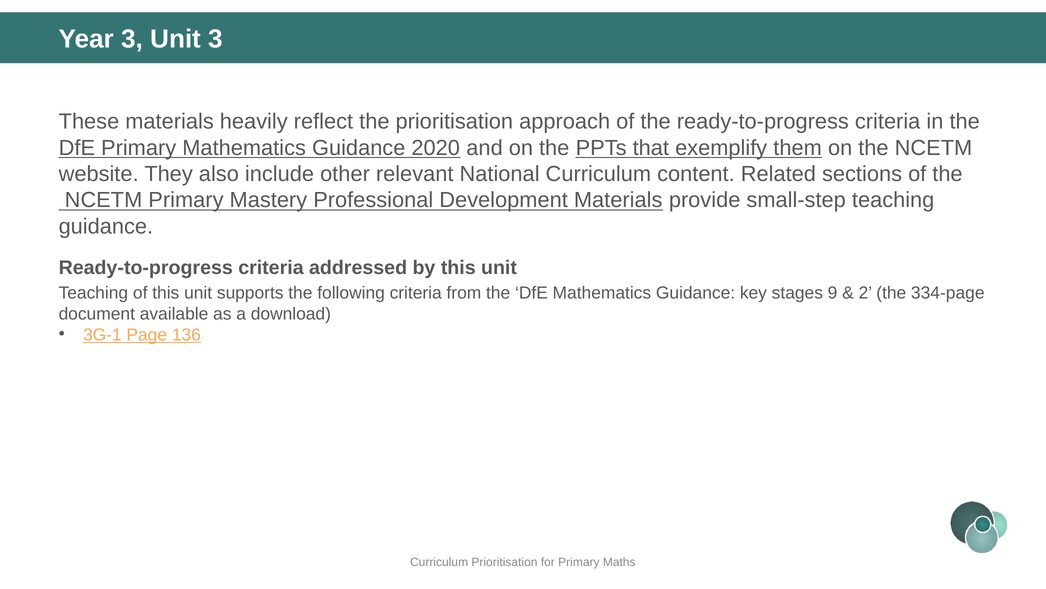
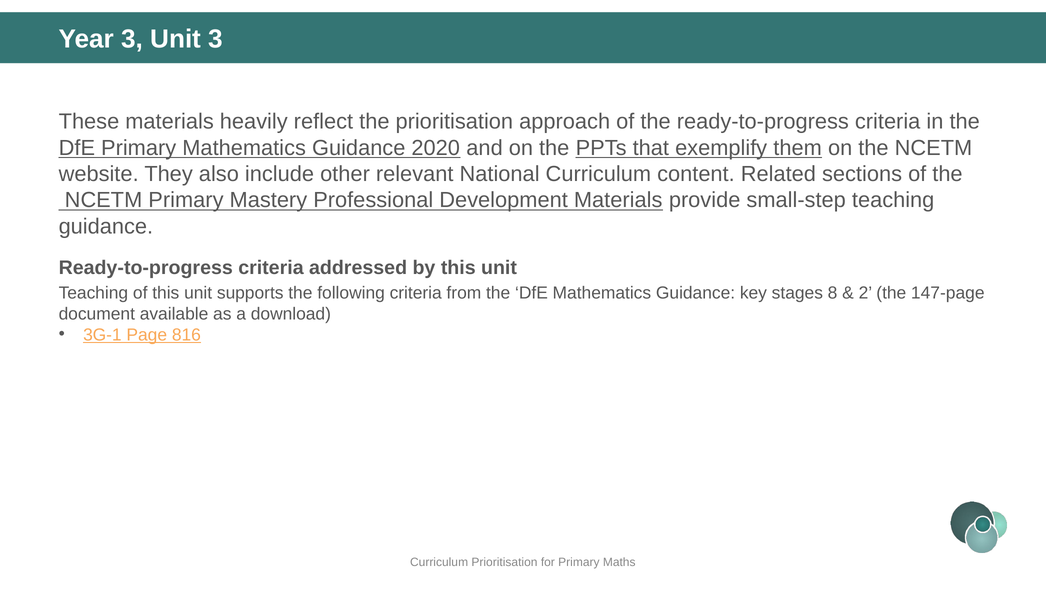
9: 9 -> 8 (833, 293)
334-page: 334-page -> 147-page (948, 293)
136: 136 -> 816 (186, 334)
